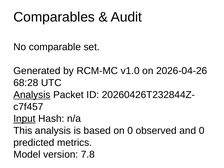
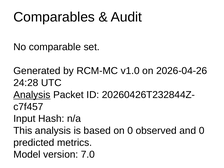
68:28: 68:28 -> 24:28 (26, 83)
Input underline: present -> none (24, 119)
7.8: 7.8 -> 7.0 (88, 155)
